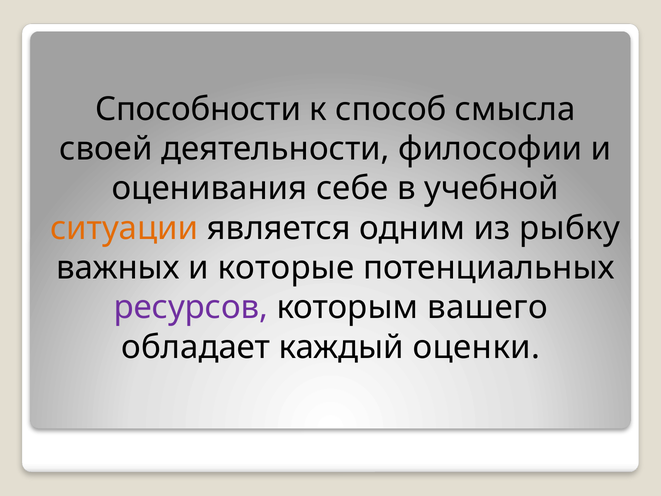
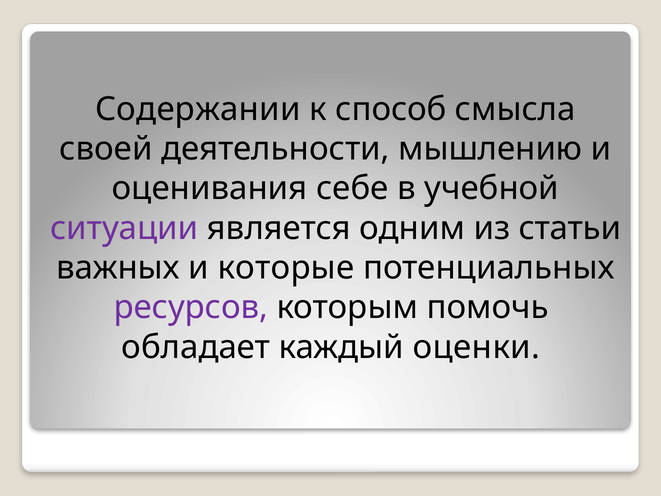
Способности: Способности -> Содержании (198, 109)
философии: философии -> мышлению (490, 149)
ситуации colour: orange -> purple (124, 228)
рыбку: рыбку -> статьи (570, 228)
вашего: вашего -> помочь (488, 307)
